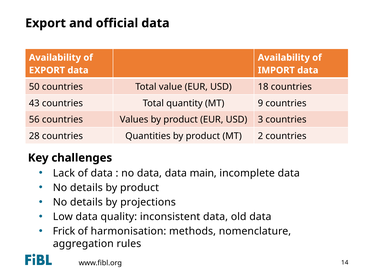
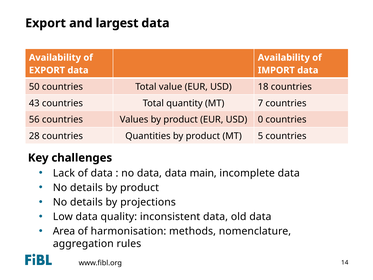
official: official -> largest (117, 23)
9: 9 -> 7 (260, 103)
3: 3 -> 0 (260, 120)
2: 2 -> 5 (260, 136)
Frick: Frick -> Area (64, 231)
